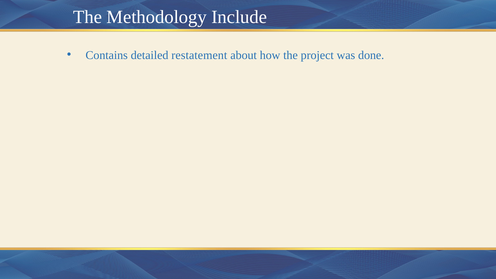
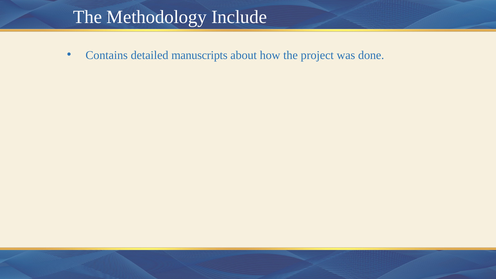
restatement: restatement -> manuscripts (199, 55)
